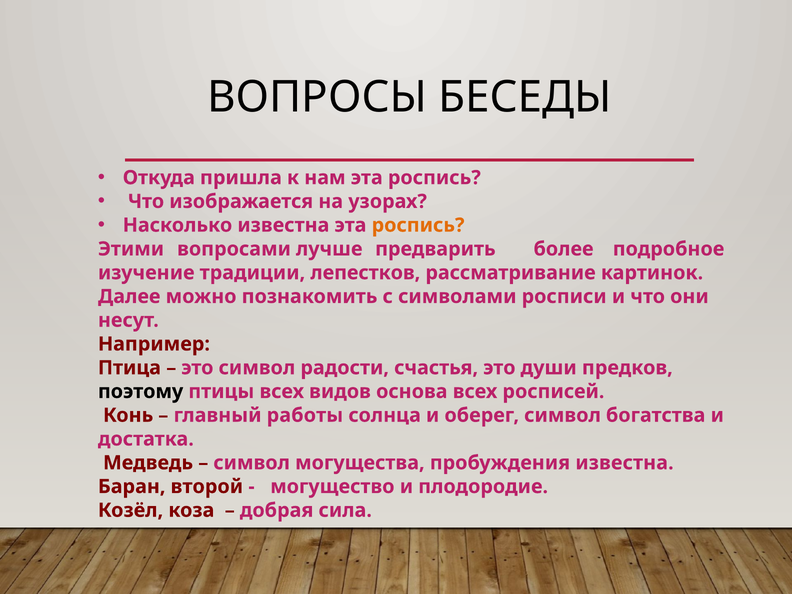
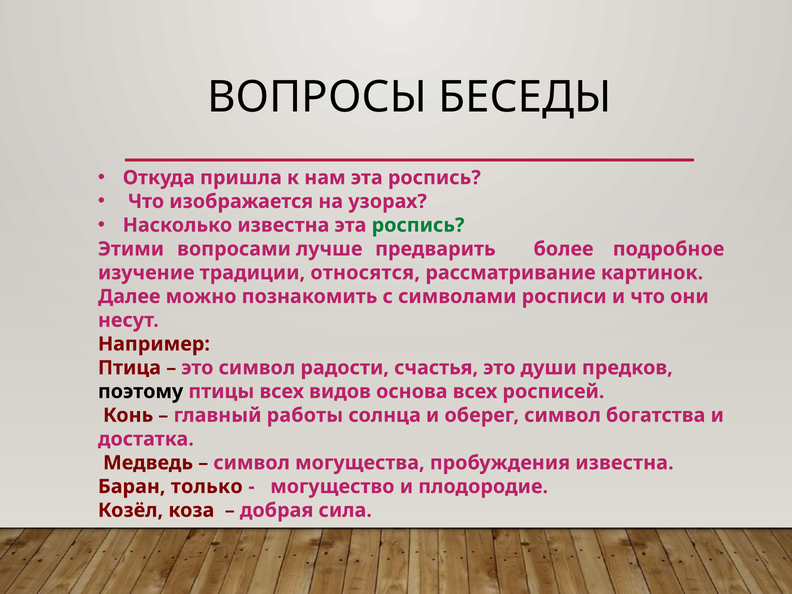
роспись colour: orange -> green (418, 225)
лепестков: лепестков -> относятся (365, 273)
второй: второй -> только (207, 487)
